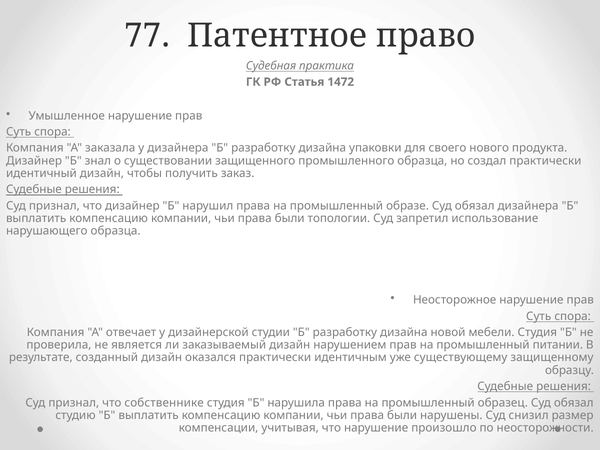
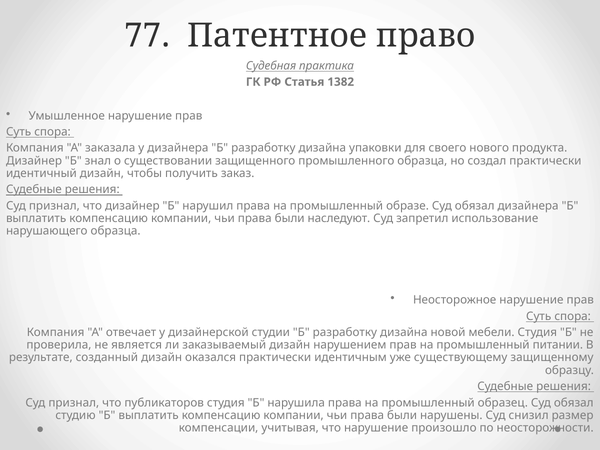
1472: 1472 -> 1382 (341, 82)
топологии: топологии -> наследуют (339, 218)
собственнике: собственнике -> публикаторов (164, 403)
